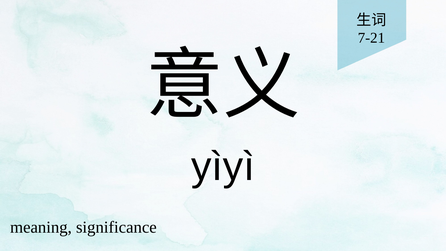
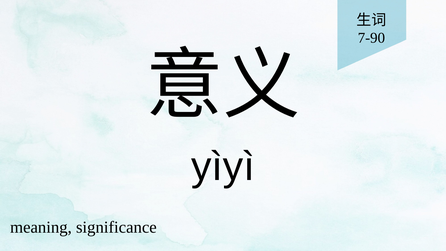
7-21: 7-21 -> 7-90 (371, 38)
